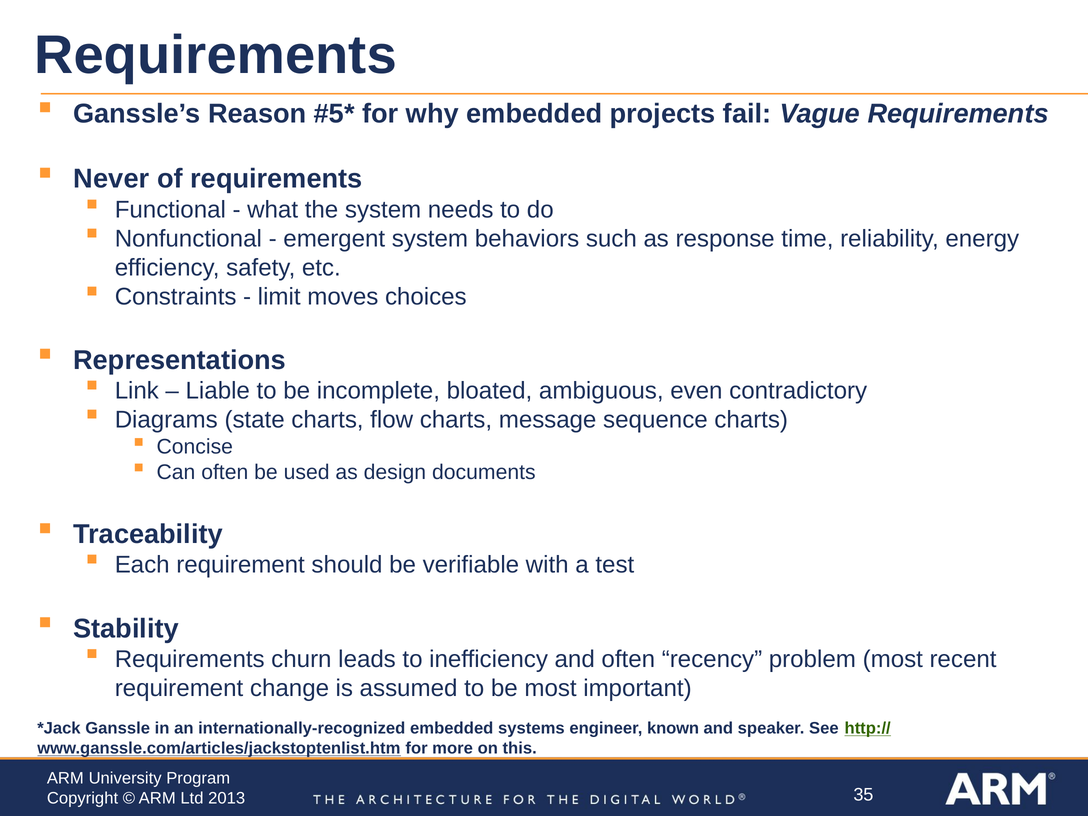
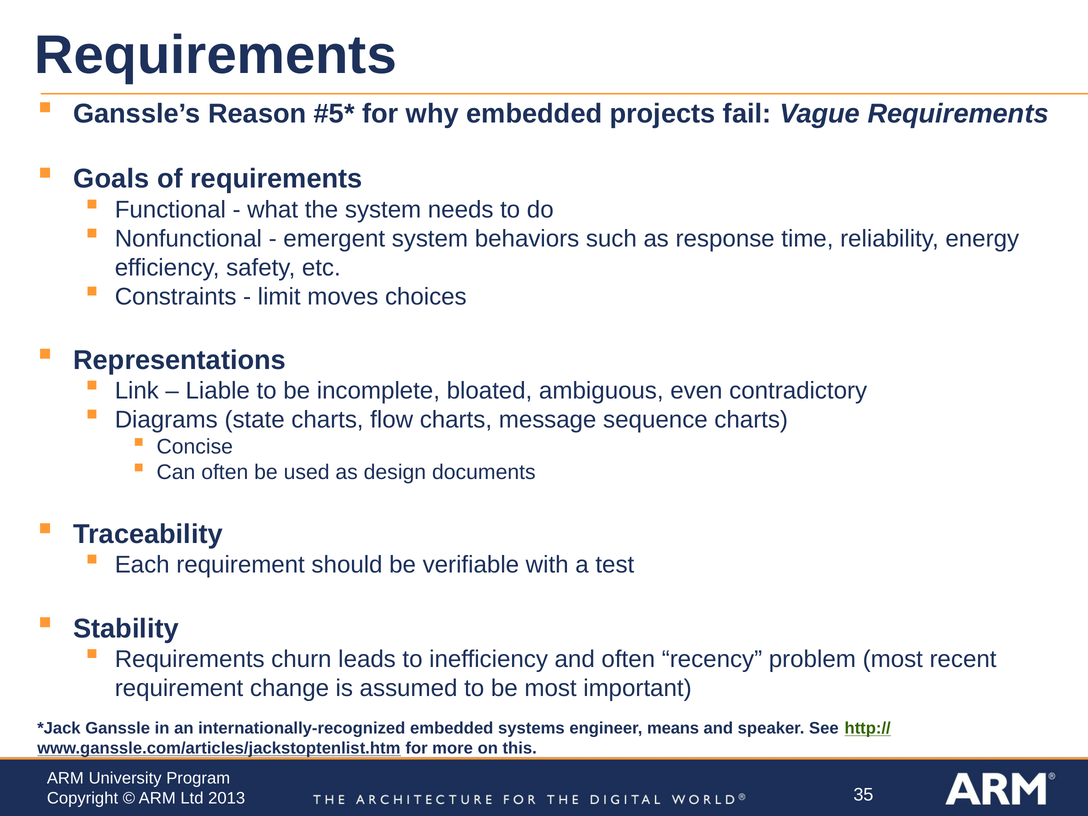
Never: Never -> Goals (111, 179)
known: known -> means (673, 728)
